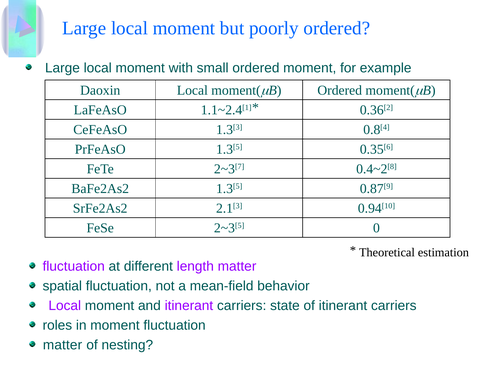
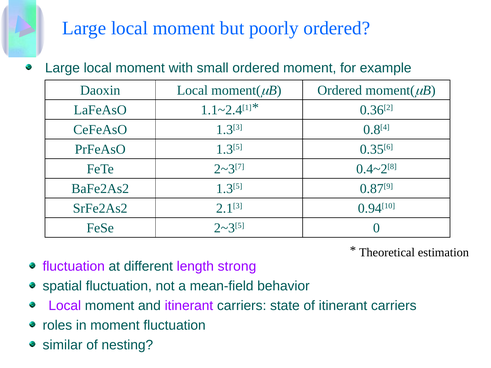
length matter: matter -> strong (237, 267)
matter: matter -> similar (63, 345)
